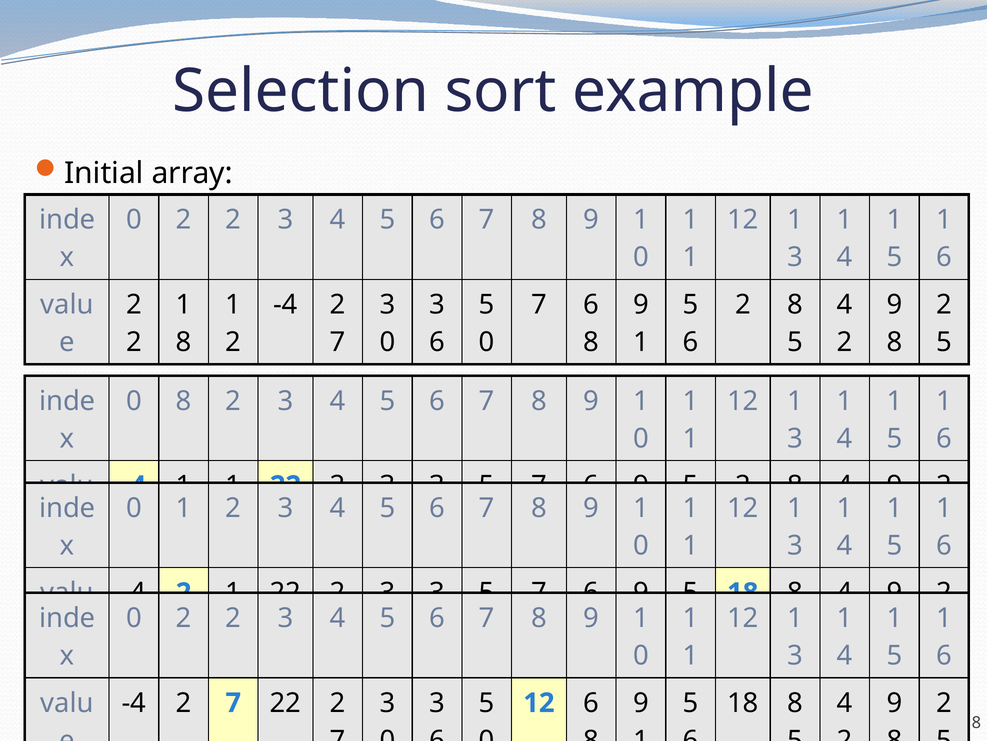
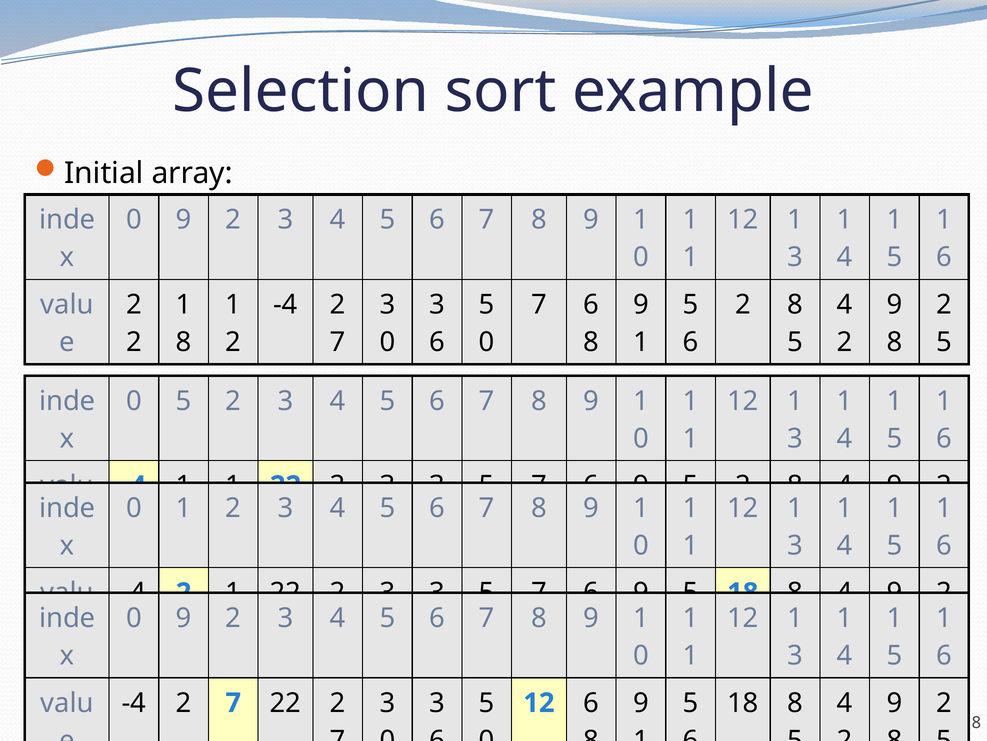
2: 2 -> 9 (184, 220)
0 8: 8 -> 5 (184, 401)
2: 2 -> 9 (184, 617)
